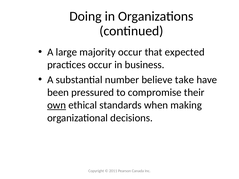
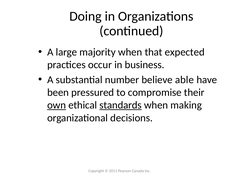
majority occur: occur -> when (130, 52)
take: take -> able (184, 80)
standards underline: none -> present (121, 105)
